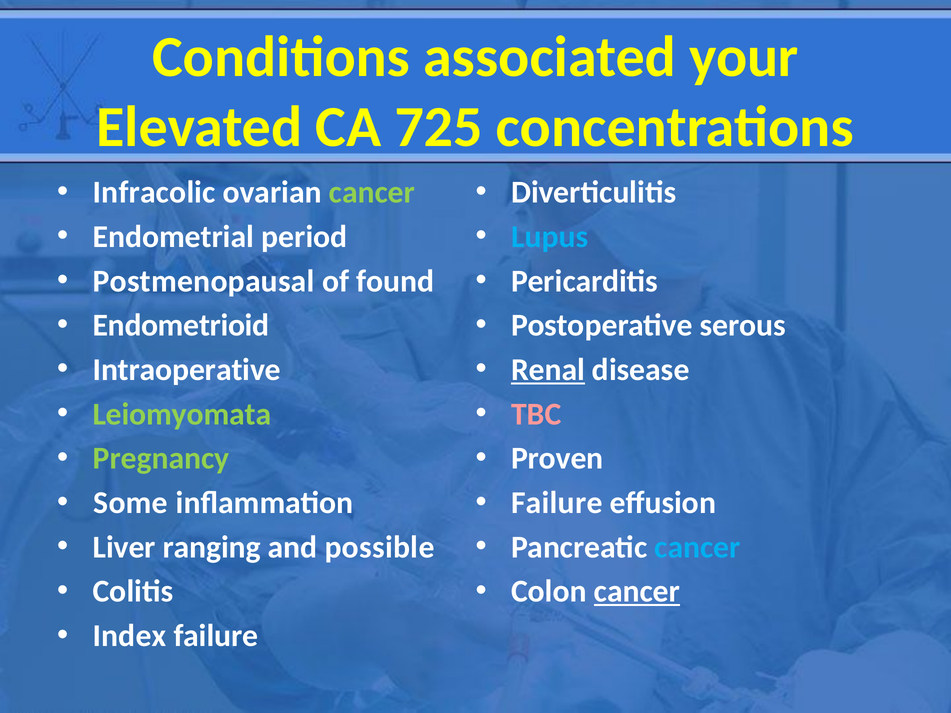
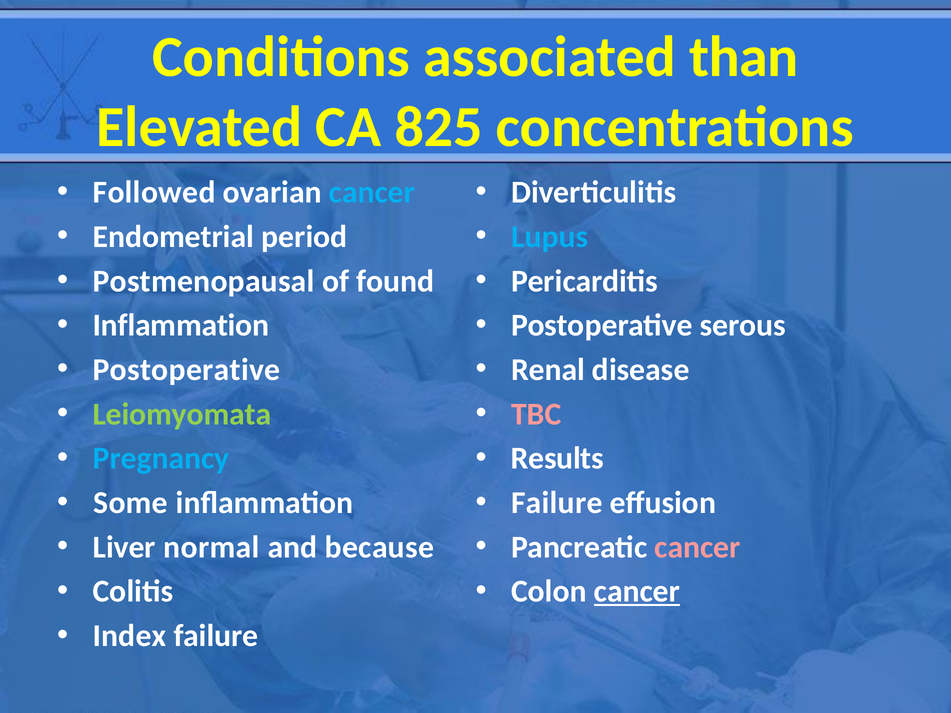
your: your -> than (744, 57)
725: 725 -> 825 (439, 127)
Infracolic: Infracolic -> Followed (154, 192)
cancer colour: light green -> light blue (372, 192)
Endometrioid: Endometrioid -> Inflammation (181, 326)
Intraoperative: Intraoperative -> Postoperative (187, 370)
Renal underline: present -> none (548, 370)
Pregnancy colour: light green -> light blue (161, 459)
Proven: Proven -> Results (557, 459)
ranging: ranging -> normal (211, 547)
possible: possible -> because (380, 547)
cancer colour: light blue -> pink (698, 547)
